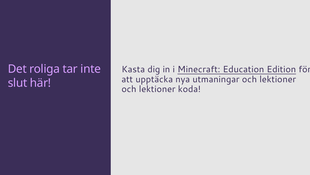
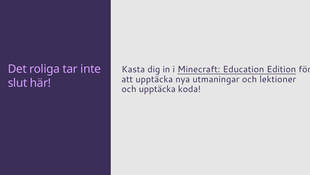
lektioner: lektioner -> upptäcka (157, 89)
